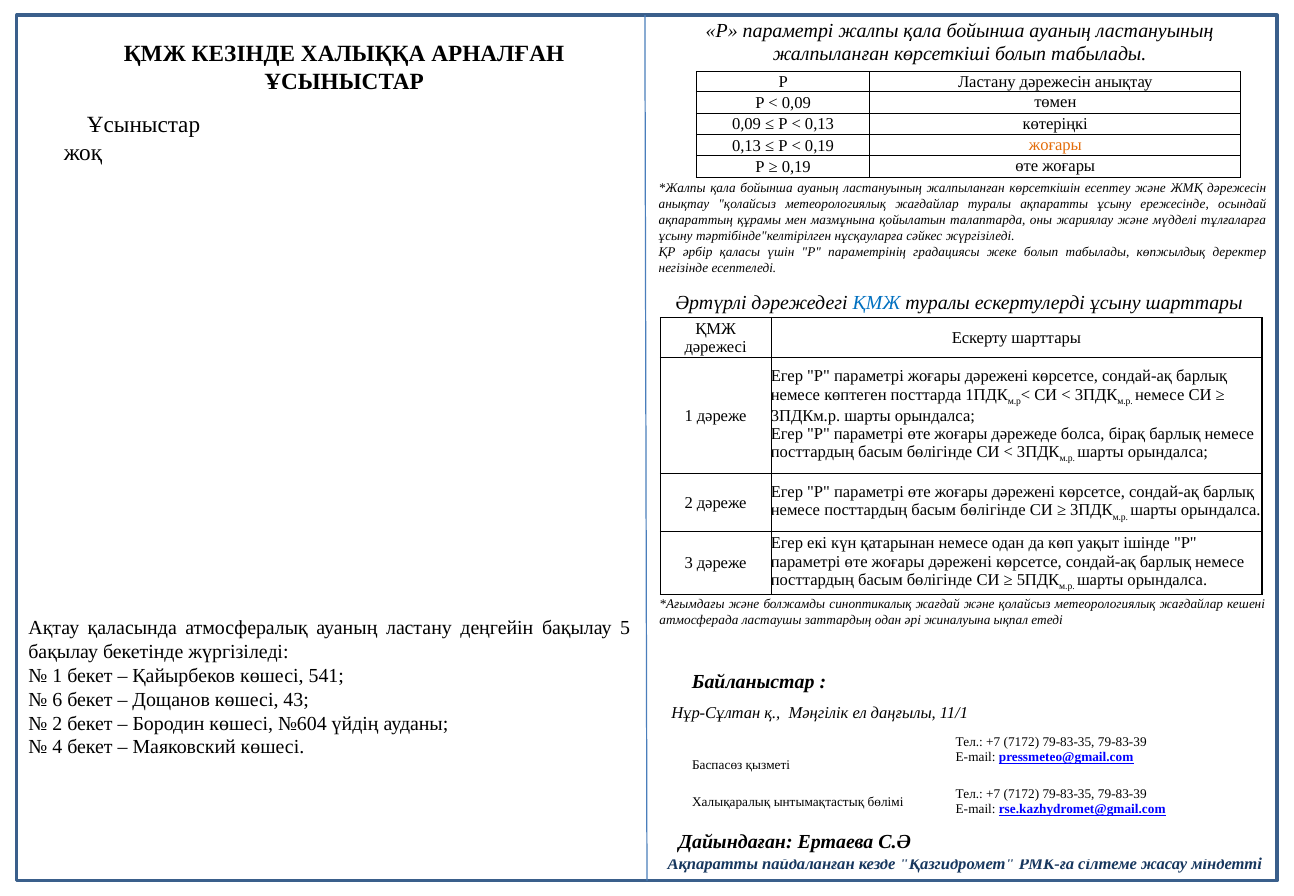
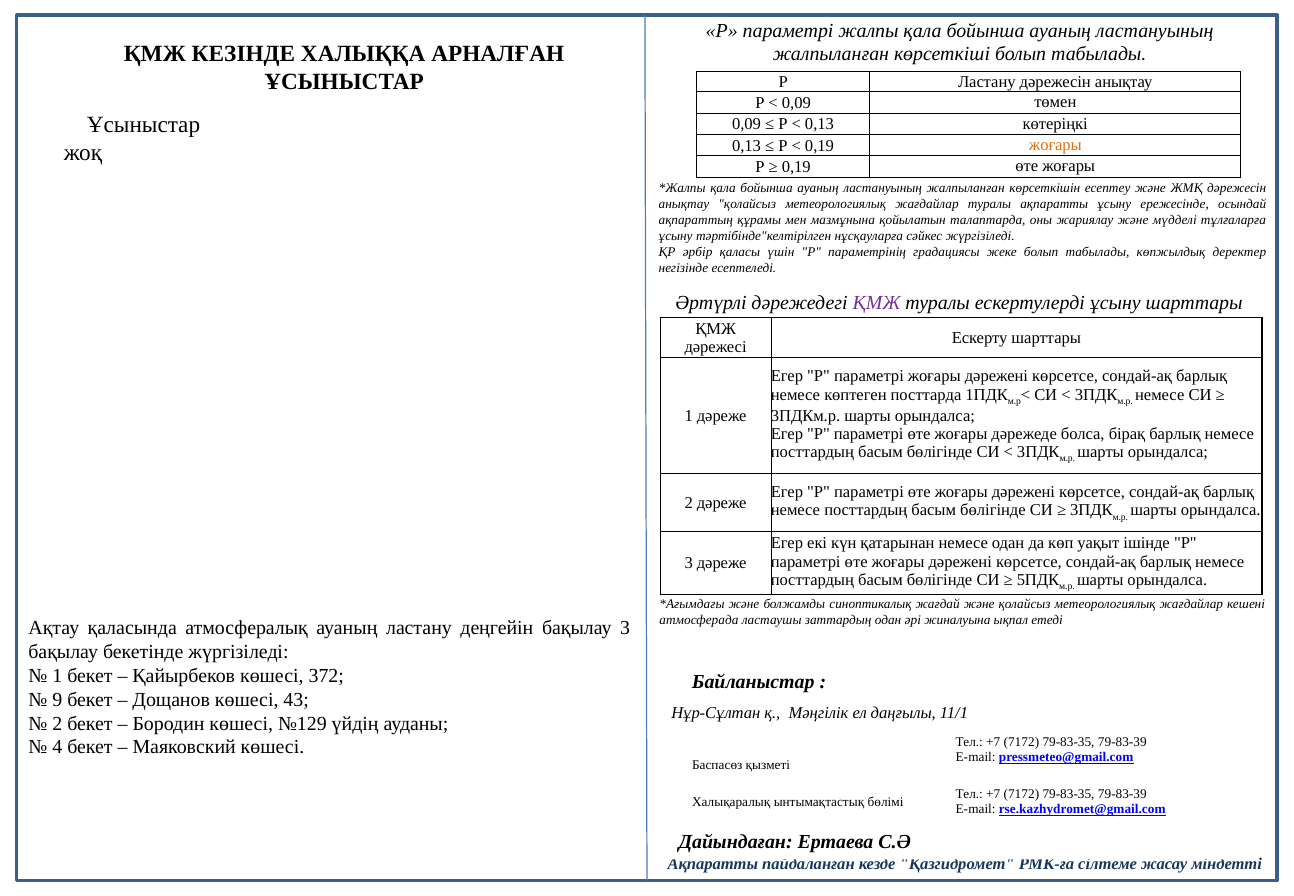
ҚМЖ colour: blue -> purple (877, 303)
бақылау 5: 5 -> 3 (625, 628)
541: 541 -> 372 (326, 676)
6: 6 -> 9 (57, 699)
№604: №604 -> №129 (302, 723)
